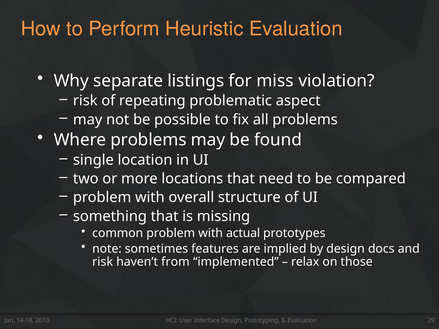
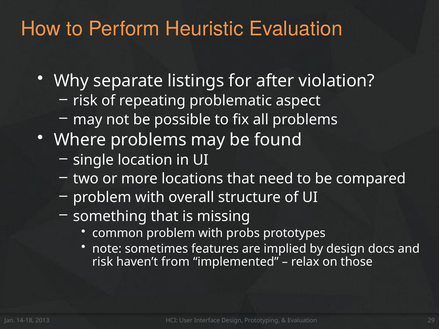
miss: miss -> after (275, 81)
actual: actual -> probs (243, 233)
